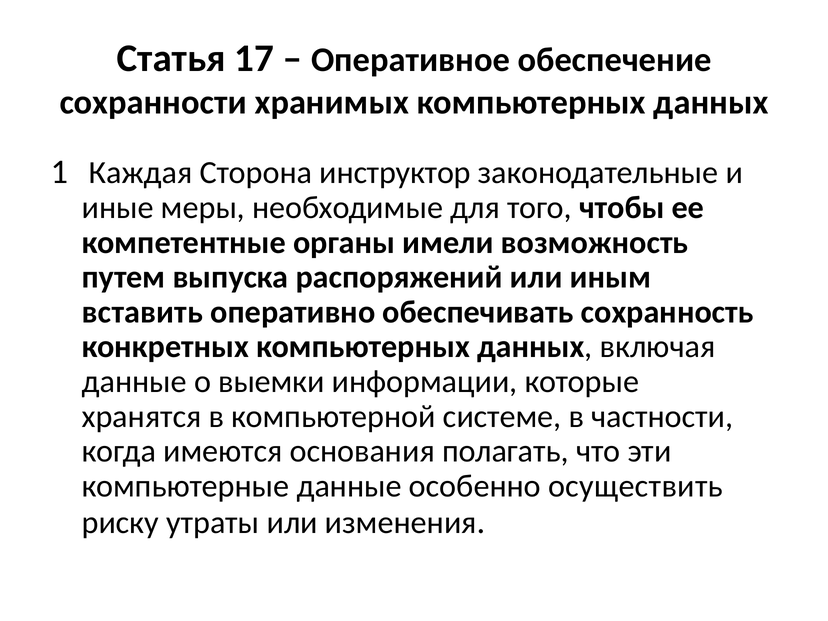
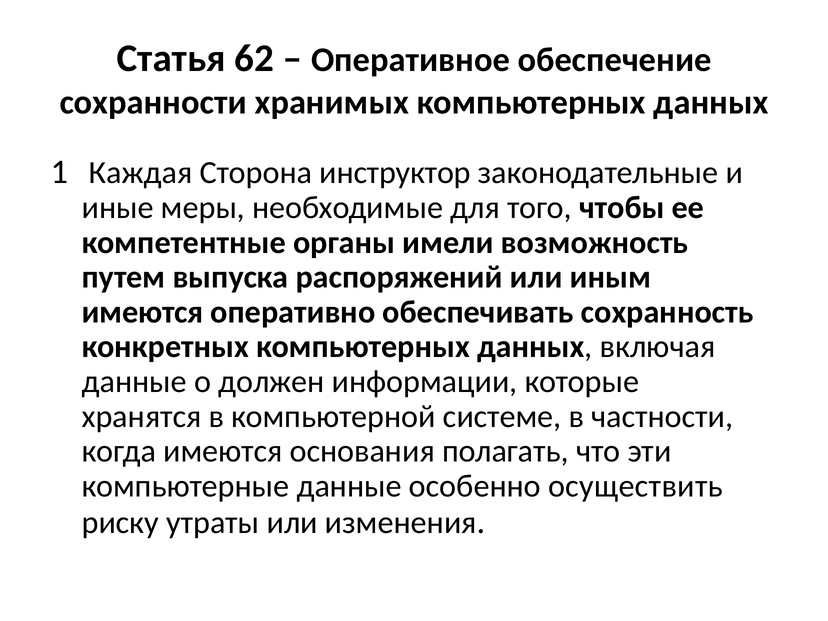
17: 17 -> 62 (254, 58)
вставить: вставить -> имеются (143, 312)
выемки: выемки -> должен (271, 382)
